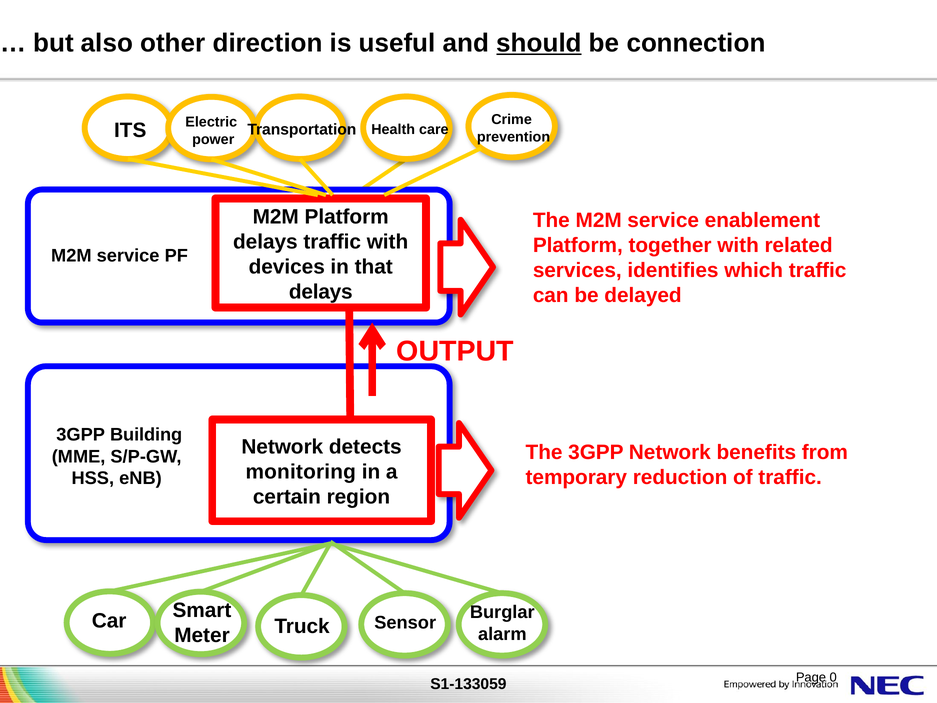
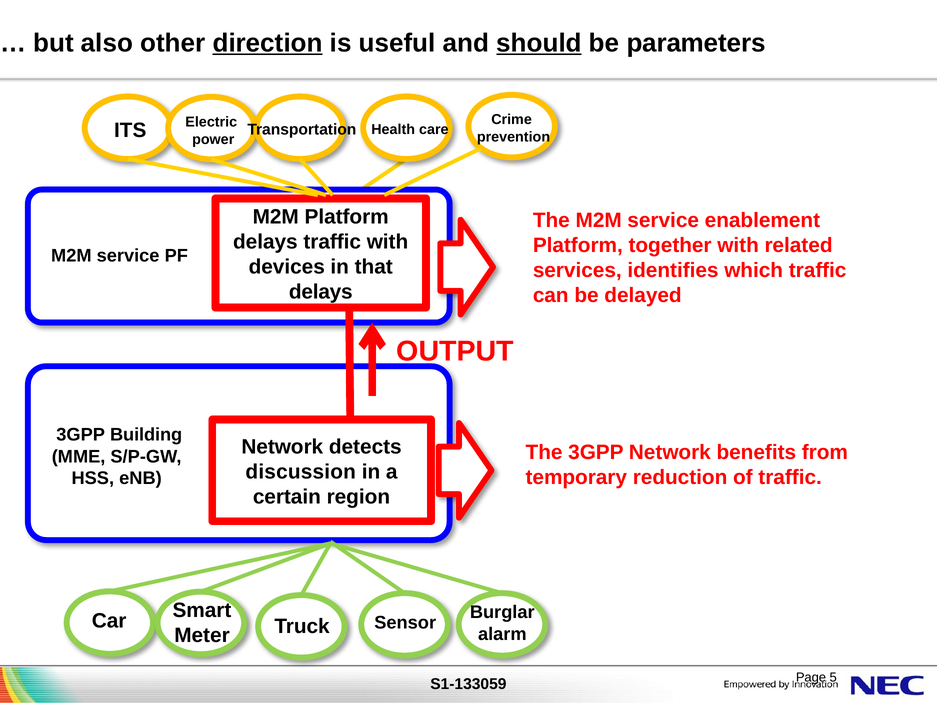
direction underline: none -> present (268, 43)
connection: connection -> parameters (696, 43)
monitoring: monitoring -> discussion (301, 472)
0: 0 -> 5 (833, 677)
